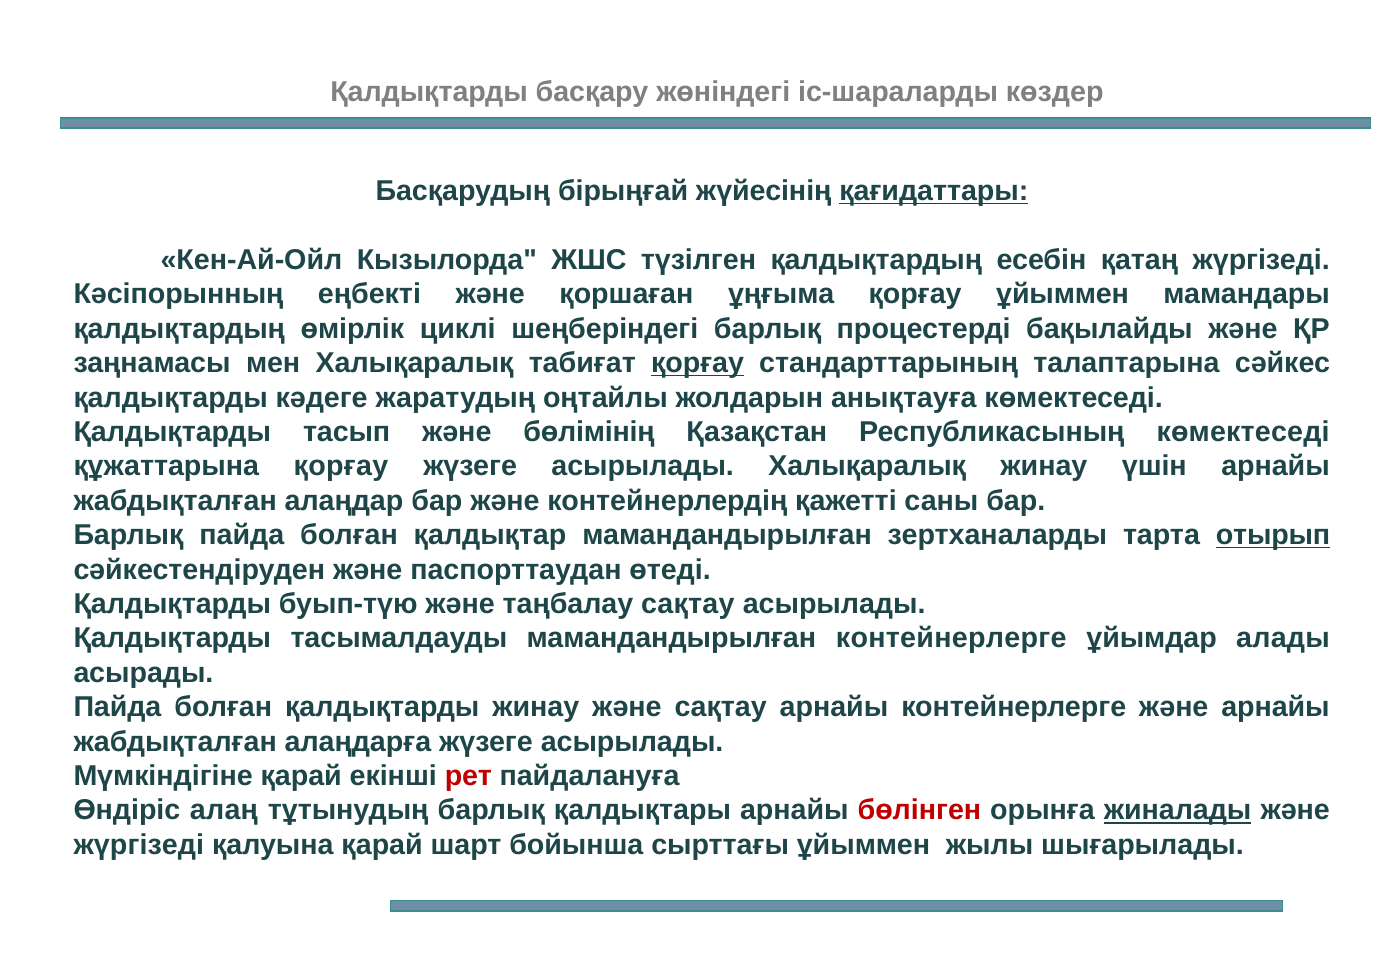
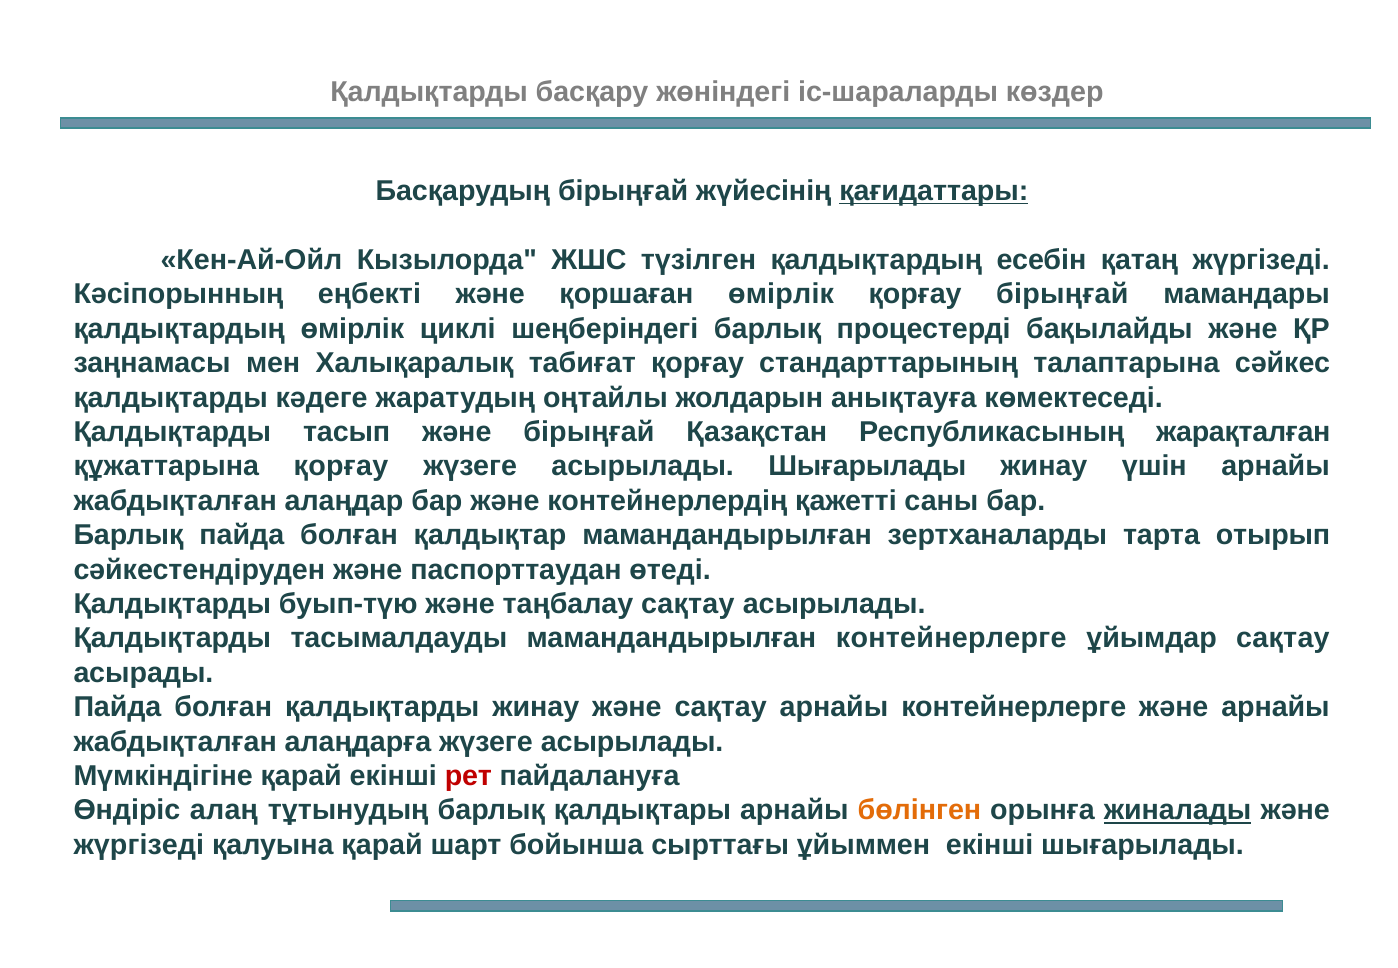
қоршаған ұңғыма: ұңғыма -> өмірлік (781, 294)
қорғау ұйыммен: ұйыммен -> бірыңғай (1062, 294)
қорғау underline: present -> none (698, 363)
және бөлімінің: бөлімінің -> бірыңғай (589, 432)
Республикасының көмектеседі: көмектеседі -> жарақталған (1243, 432)
асырылады Халықаралық: Халықаралық -> Шығарылады (867, 466)
отырып underline: present -> none (1273, 535)
ұйымдар алады: алады -> сақтау (1283, 638)
бөлінген colour: red -> orange (919, 810)
ұйыммен жылы: жылы -> екінші (990, 845)
